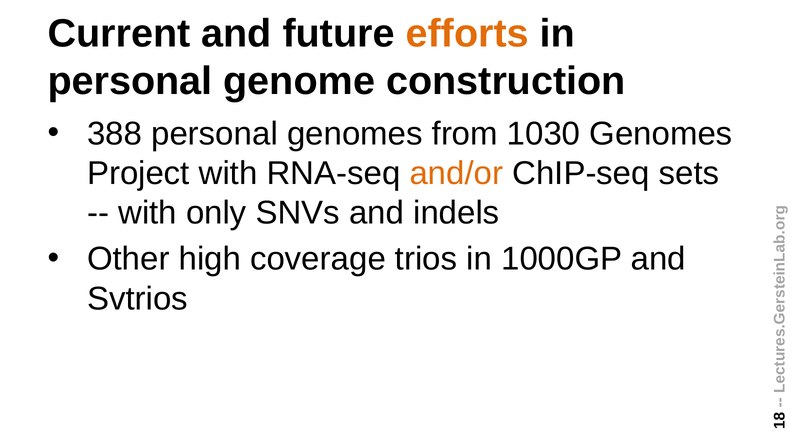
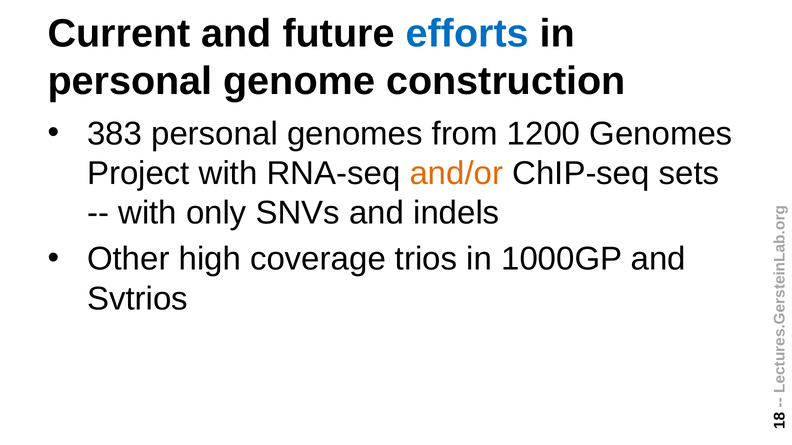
efforts colour: orange -> blue (467, 34)
388: 388 -> 383 (115, 134)
1030: 1030 -> 1200 (544, 134)
